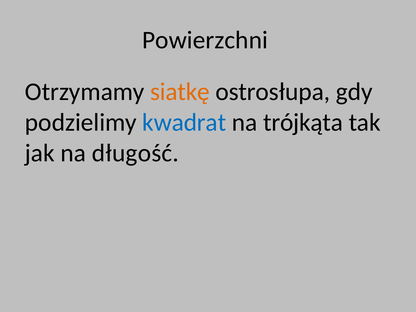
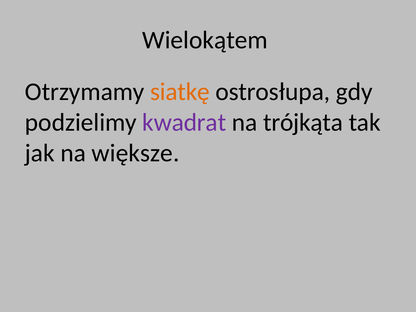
Powierzchni: Powierzchni -> Wielokątem (205, 40)
kwadrat colour: blue -> purple (184, 122)
długość: długość -> większe (136, 153)
